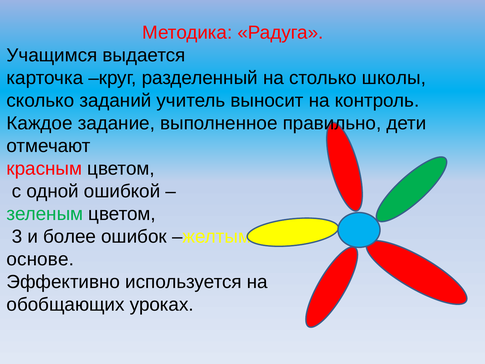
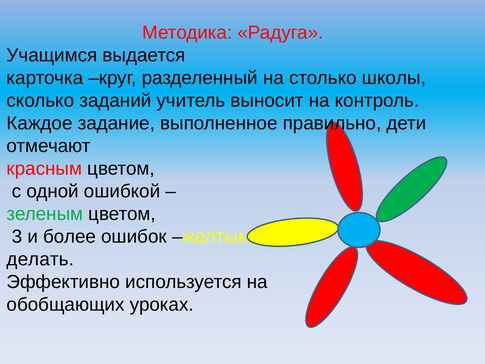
основе: основе -> делать (40, 259)
